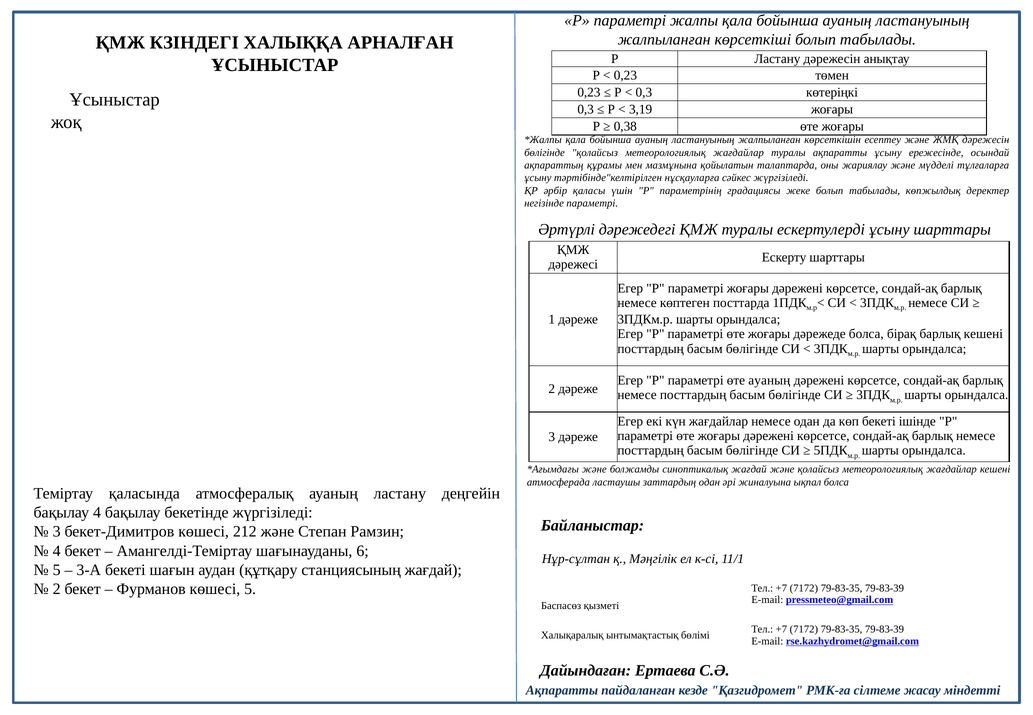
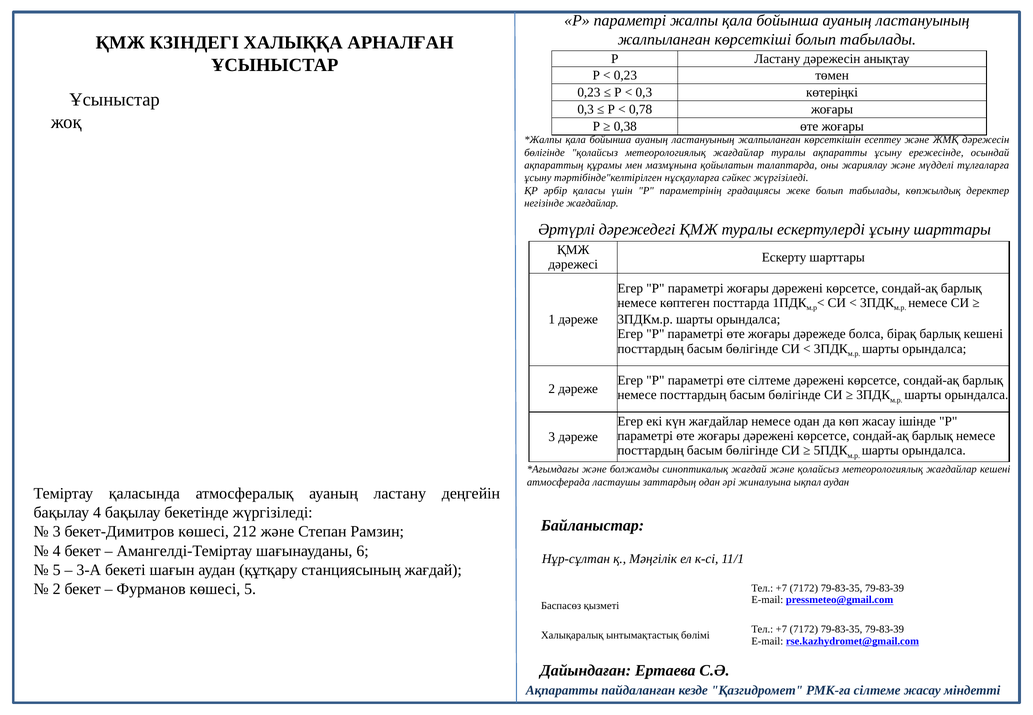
3,19: 3,19 -> 0,78 (641, 109)
негізінде параметрі: параметрі -> жағдайлар (592, 203)
өте ауаның: ауаның -> сілтеме (769, 381)
көп бекеті: бекеті -> жасау (879, 421)
ықпал болса: болса -> аудан (836, 482)
